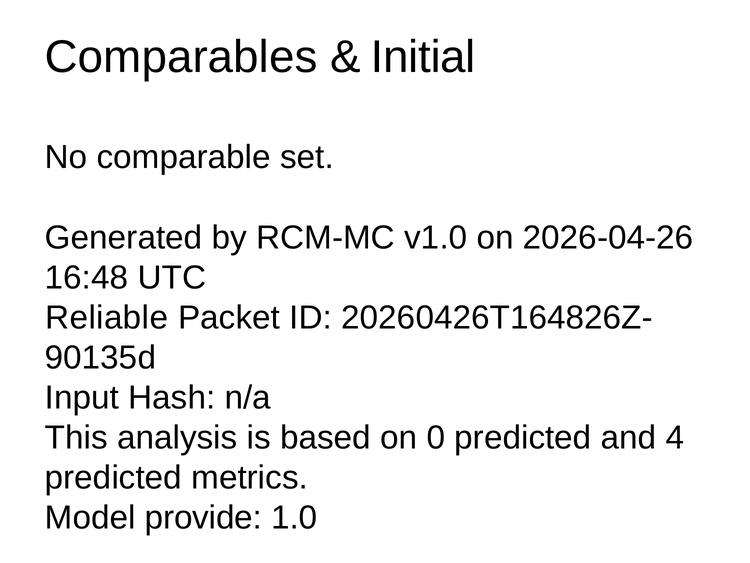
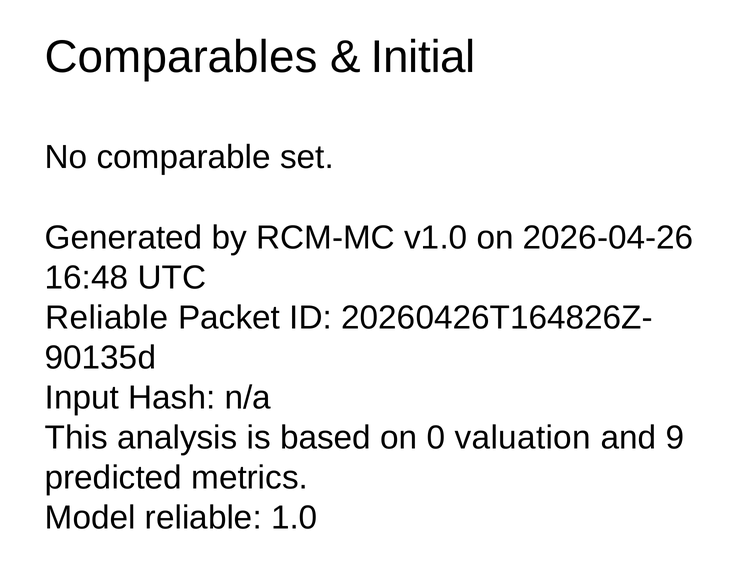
0 predicted: predicted -> valuation (523, 437)
4: 4 -> 9 (675, 437)
Model provide: provide -> reliable (203, 517)
